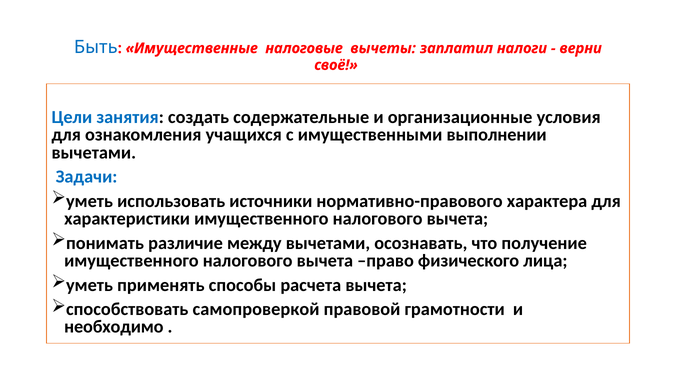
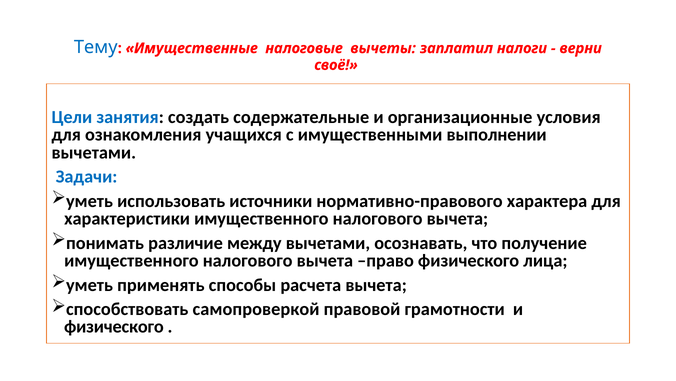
Быть: Быть -> Тему (96, 47)
необходимо: необходимо -> физического (114, 326)
